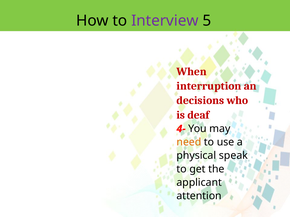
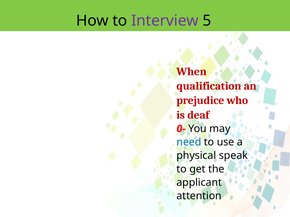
interruption: interruption -> qualification (209, 86)
decisions: decisions -> prejudice (200, 101)
4-: 4- -> 0- (181, 129)
need colour: orange -> blue (189, 142)
